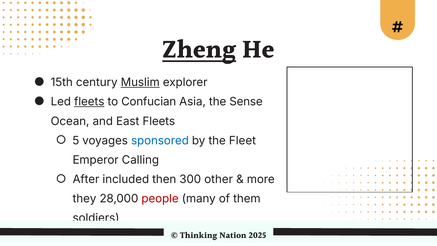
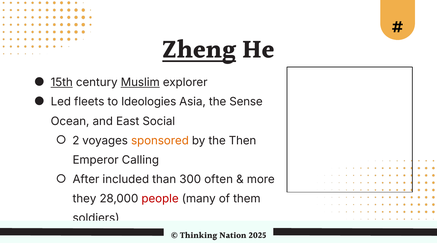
15th underline: none -> present (62, 82)
fleets underline: present -> none (89, 102)
Confucian: Confucian -> Ideologies (149, 102)
East Fleets: Fleets -> Social (159, 121)
5: 5 -> 2 (76, 140)
sponsored colour: blue -> orange (160, 140)
Fleet: Fleet -> Then (243, 140)
then: then -> than (164, 179)
other: other -> often (219, 179)
